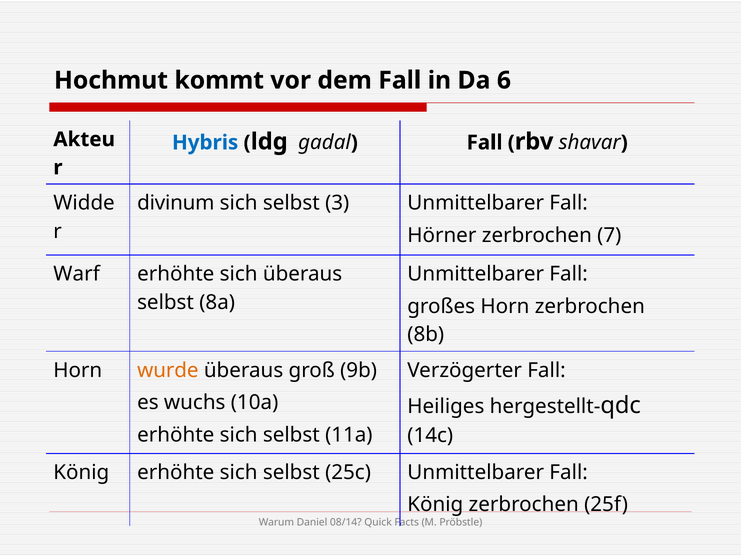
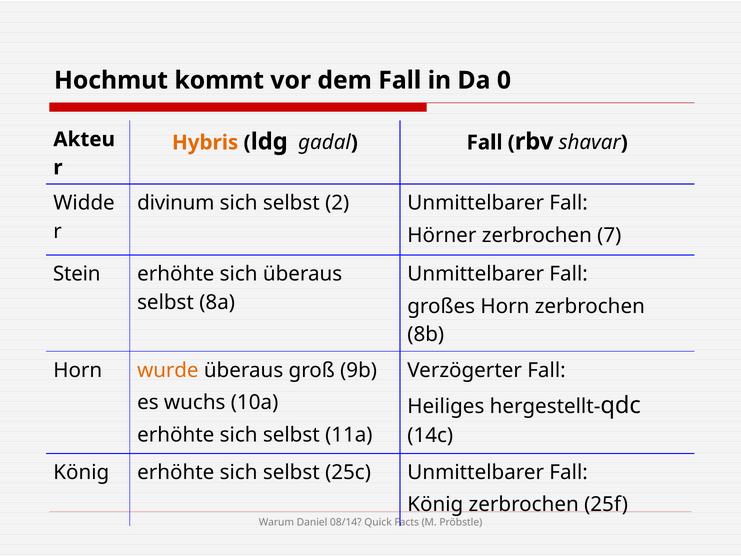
6: 6 -> 0 (504, 80)
Hybris colour: blue -> orange (205, 143)
3: 3 -> 2 (337, 203)
Warf: Warf -> Stein (77, 274)
